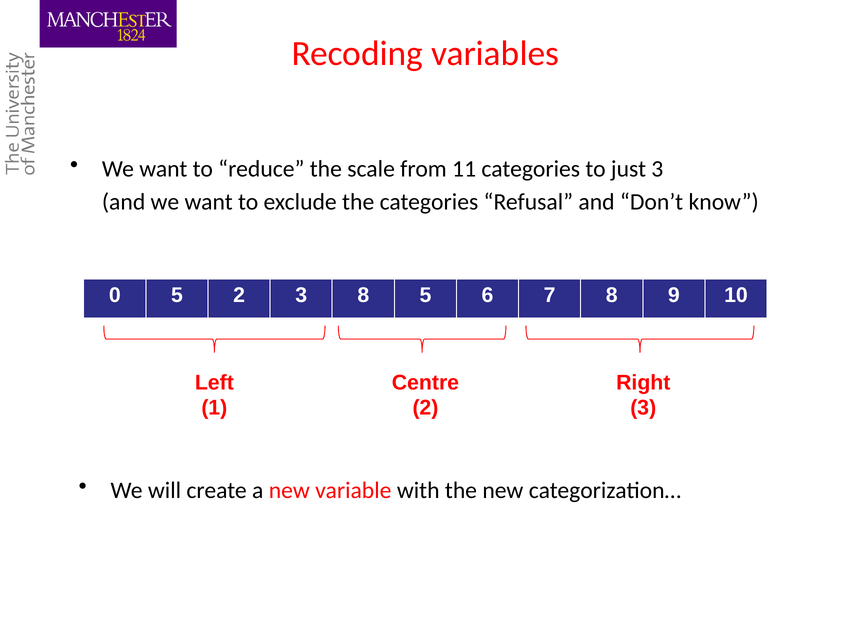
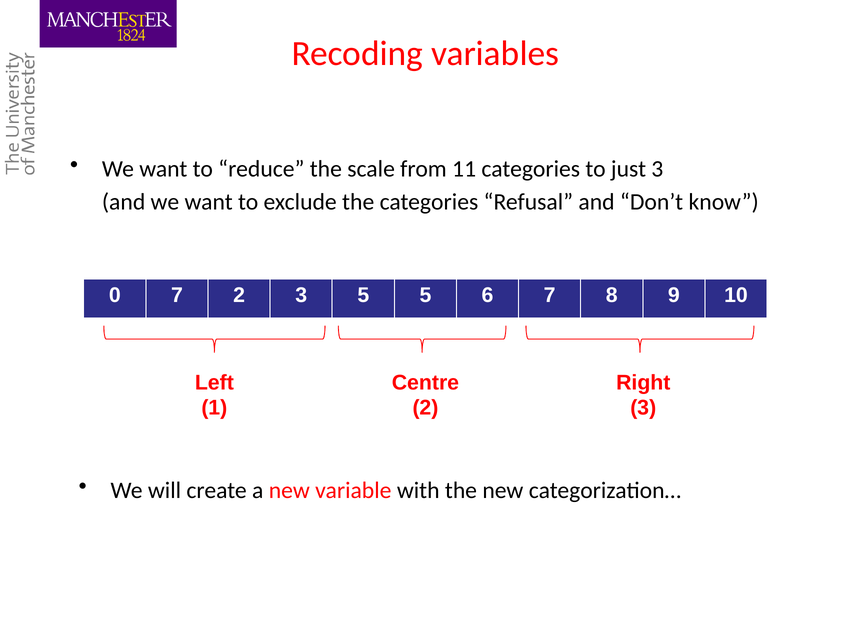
0 5: 5 -> 7 (177, 295)
3 8: 8 -> 5 (363, 295)
